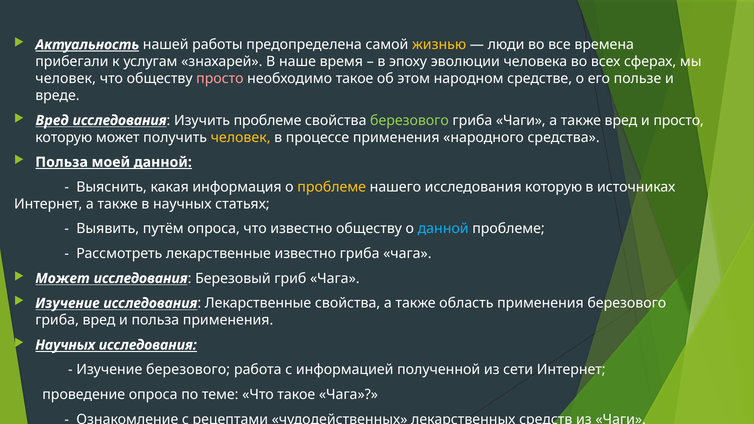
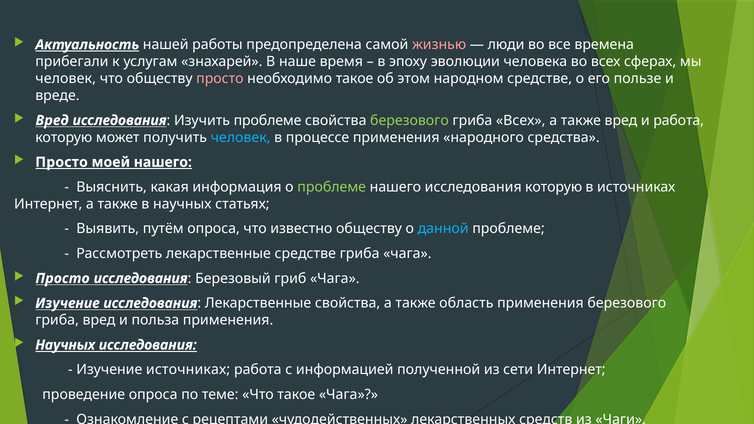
жизнью colour: yellow -> pink (439, 45)
гриба Чаги: Чаги -> Всех (521, 120)
и просто: просто -> работа (679, 120)
человек colour: yellow -> light blue (241, 137)
Польза: Польза -> Просто (62, 162)
моей данной: данной -> нашего (163, 162)
проблеме colour: yellow -> light green (332, 187)
лекарственные известно: известно -> средстве (305, 254)
Может: Может -> Просто (63, 278)
Изучение березового: березового -> источниках (188, 370)
